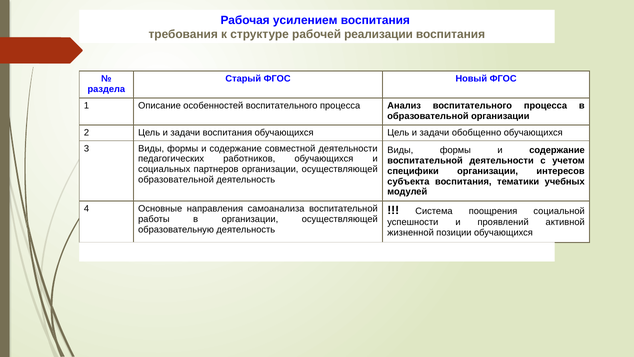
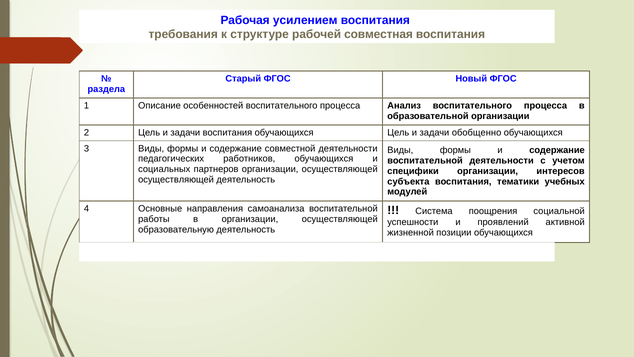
реализации: реализации -> совместная (379, 34)
образовательной: образовательной -> осуществляющей (176, 180)
